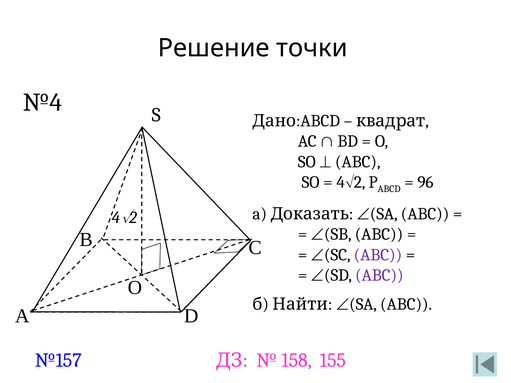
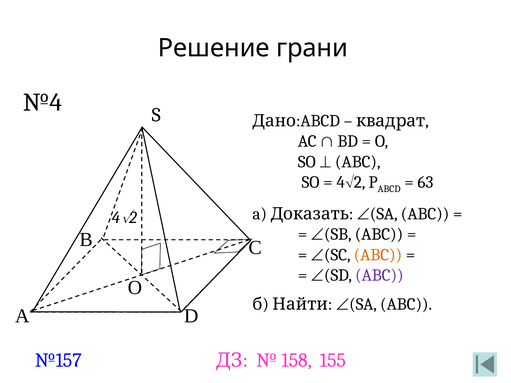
точки: точки -> грани (312, 48)
96: 96 -> 63 (425, 182)
ABC colour: purple -> orange (378, 255)
